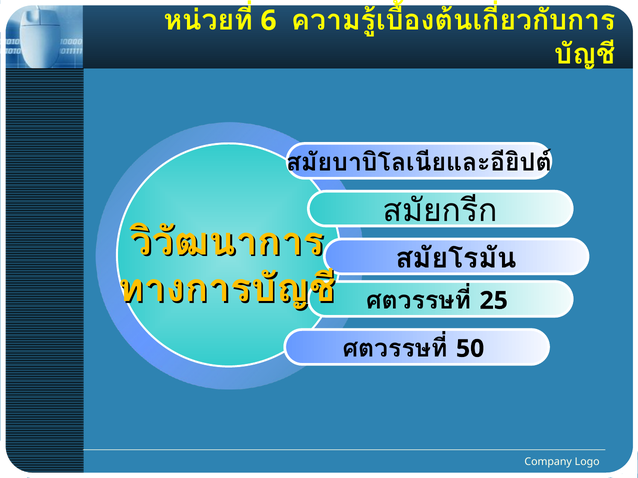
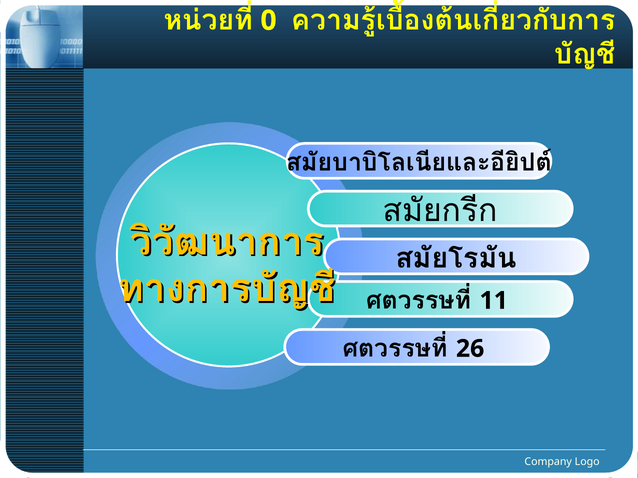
6: 6 -> 0 (269, 21)
25: 25 -> 11 (494, 301)
50: 50 -> 26 (470, 349)
